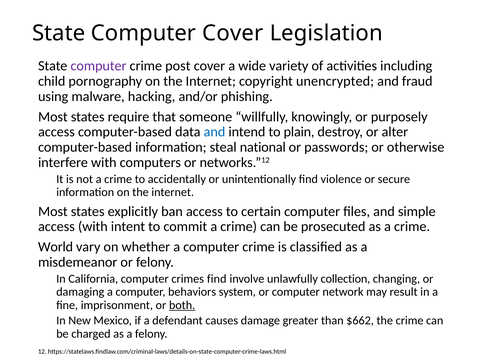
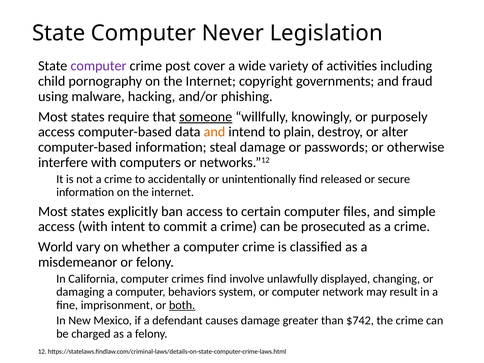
Computer Cover: Cover -> Never (233, 33)
unencrypted: unencrypted -> governments (335, 81)
someone underline: none -> present (206, 117)
and colour: blue -> orange (214, 132)
steal national: national -> damage (263, 147)
violence: violence -> released (341, 179)
collection: collection -> displayed (345, 279)
$662: $662 -> $742 (360, 321)
